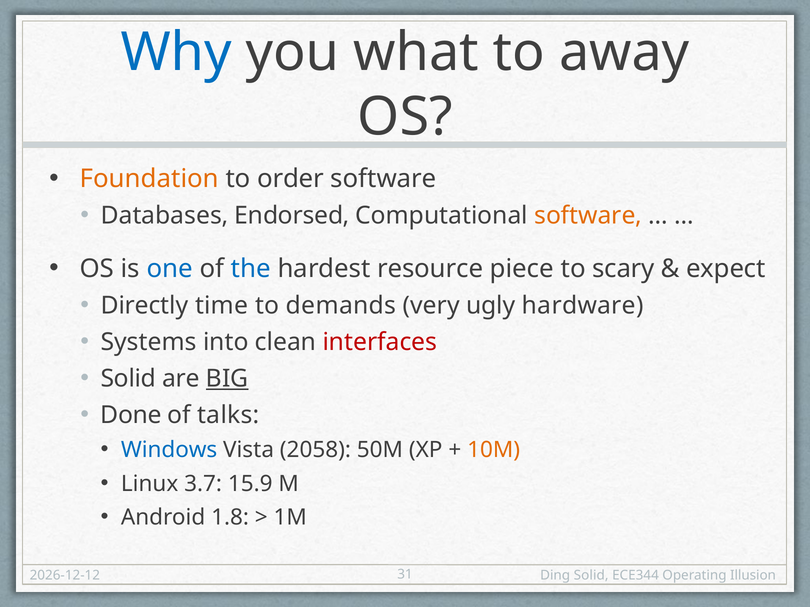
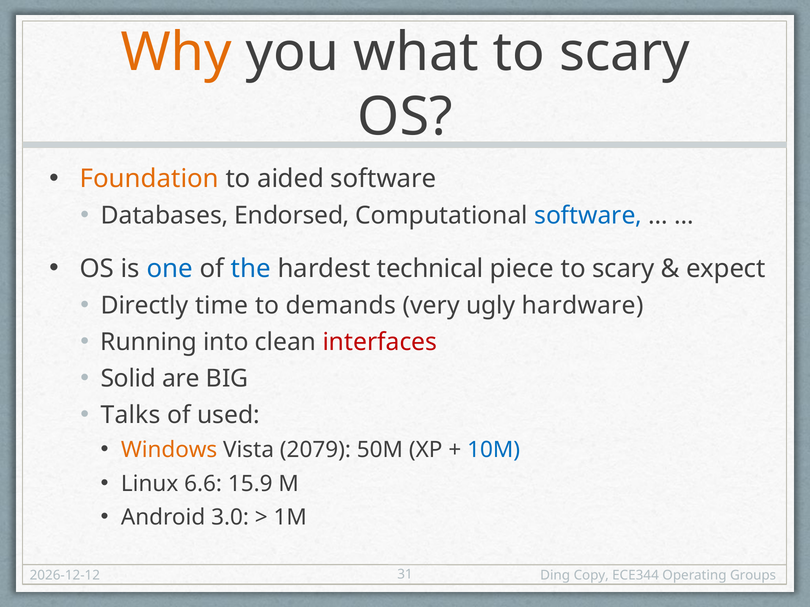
Why colour: blue -> orange (176, 52)
away: away -> scary (624, 52)
order: order -> aided (291, 179)
software colour: orange -> blue (588, 216)
resource: resource -> technical (430, 269)
Systems: Systems -> Running (149, 342)
BIG underline: present -> none (227, 379)
Done: Done -> Talks (131, 415)
talks: talks -> used (229, 415)
Windows colour: blue -> orange (169, 450)
2058: 2058 -> 2079 (315, 450)
10M colour: orange -> blue (494, 450)
3.7: 3.7 -> 6.6 (203, 484)
1.8: 1.8 -> 3.0 (230, 518)
Ding Solid: Solid -> Copy (591, 576)
Illusion: Illusion -> Groups (753, 576)
